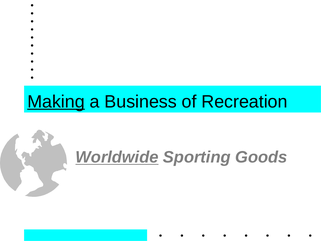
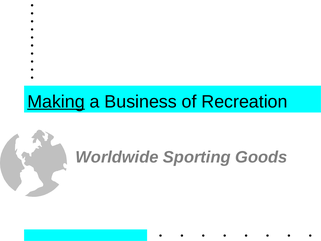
Worldwide underline: present -> none (117, 157)
